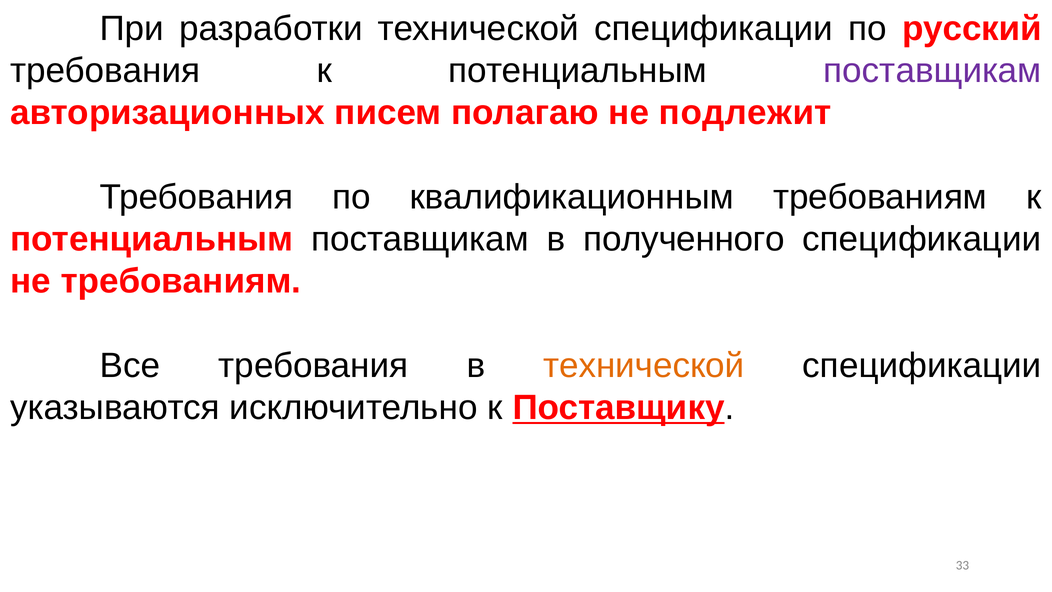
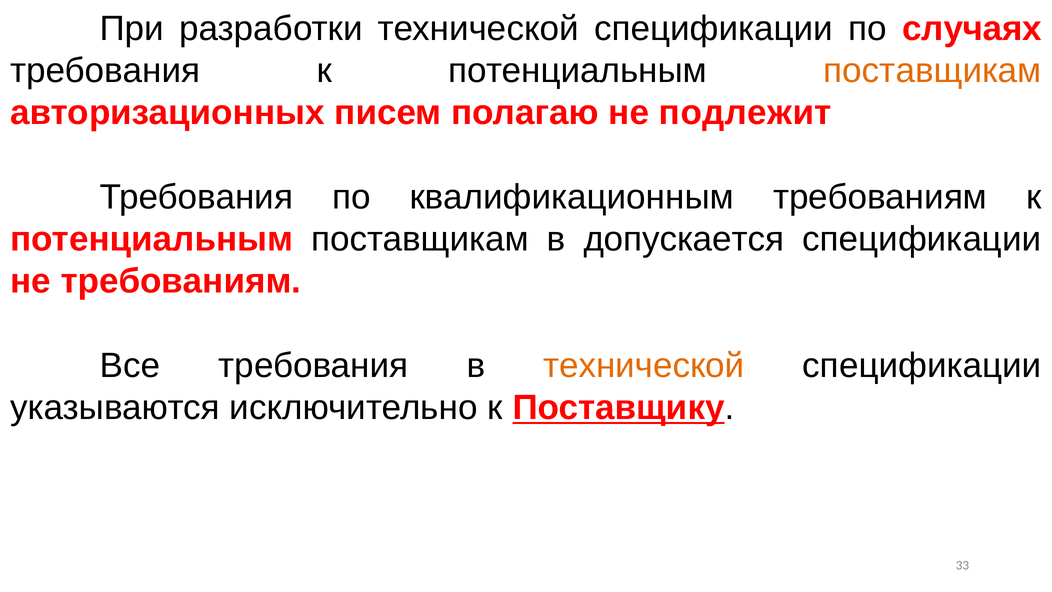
русский: русский -> случаях (972, 29)
поставщикам colour: purple -> orange (932, 71)
полученного: полученного -> допускается (684, 239)
